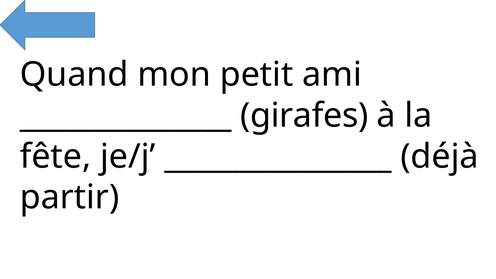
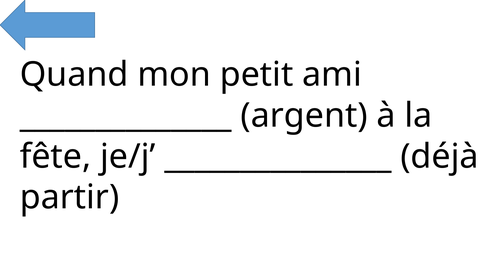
girafes: girafes -> argent (304, 116)
